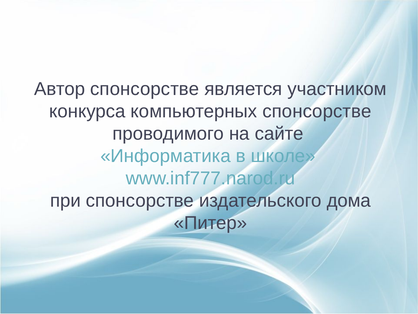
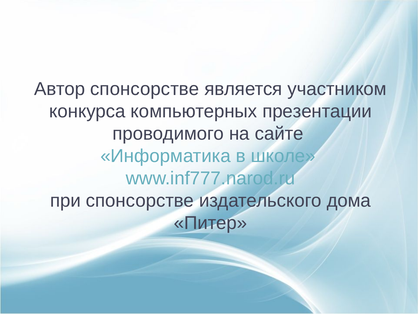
компьютерных спонсорстве: спонсорстве -> презентации (317, 111)
